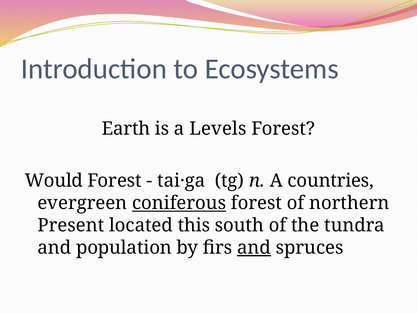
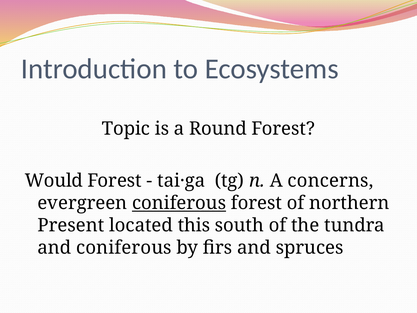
Earth: Earth -> Topic (126, 129)
Levels: Levels -> Round (218, 129)
countries: countries -> concerns (331, 181)
and population: population -> coniferous (124, 247)
and underline: present -> none (254, 247)
